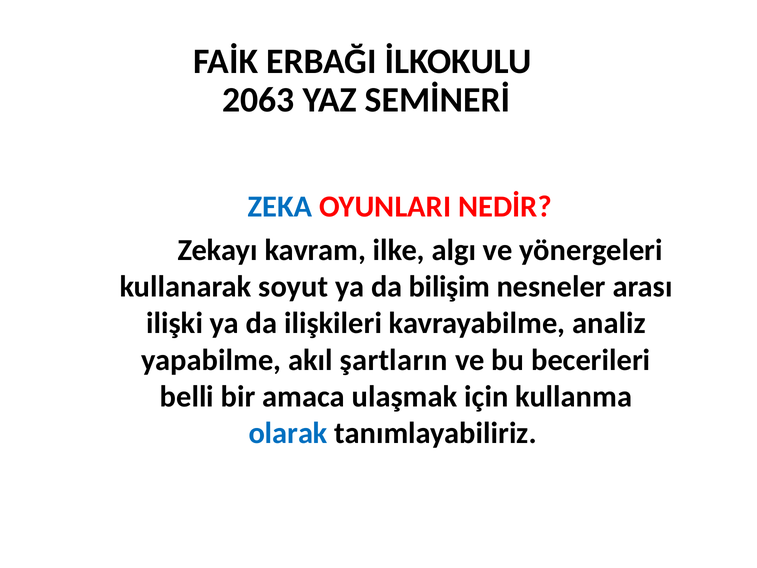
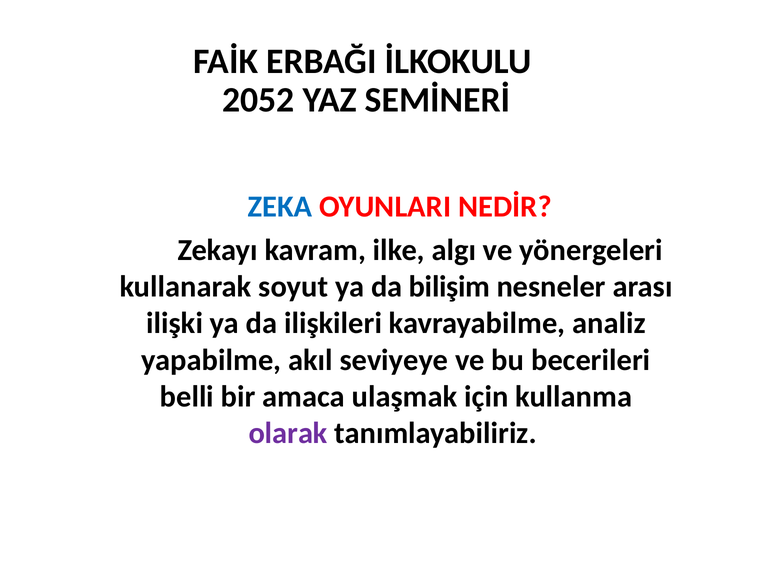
2063: 2063 -> 2052 (258, 100)
şartların: şartların -> seviyeye (394, 360)
olarak colour: blue -> purple (288, 433)
